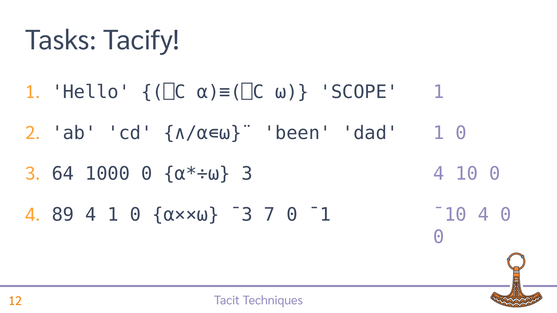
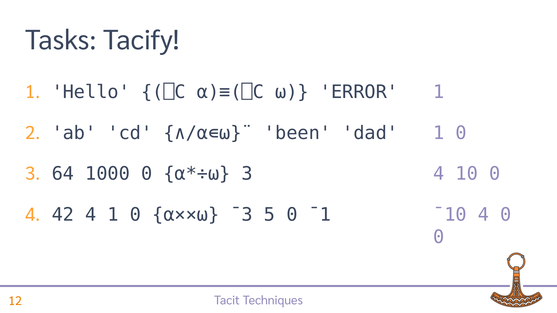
SCOPE: SCOPE -> ERROR (359, 92)
89: 89 -> 42 (63, 215)
7: 7 -> 5 (270, 215)
